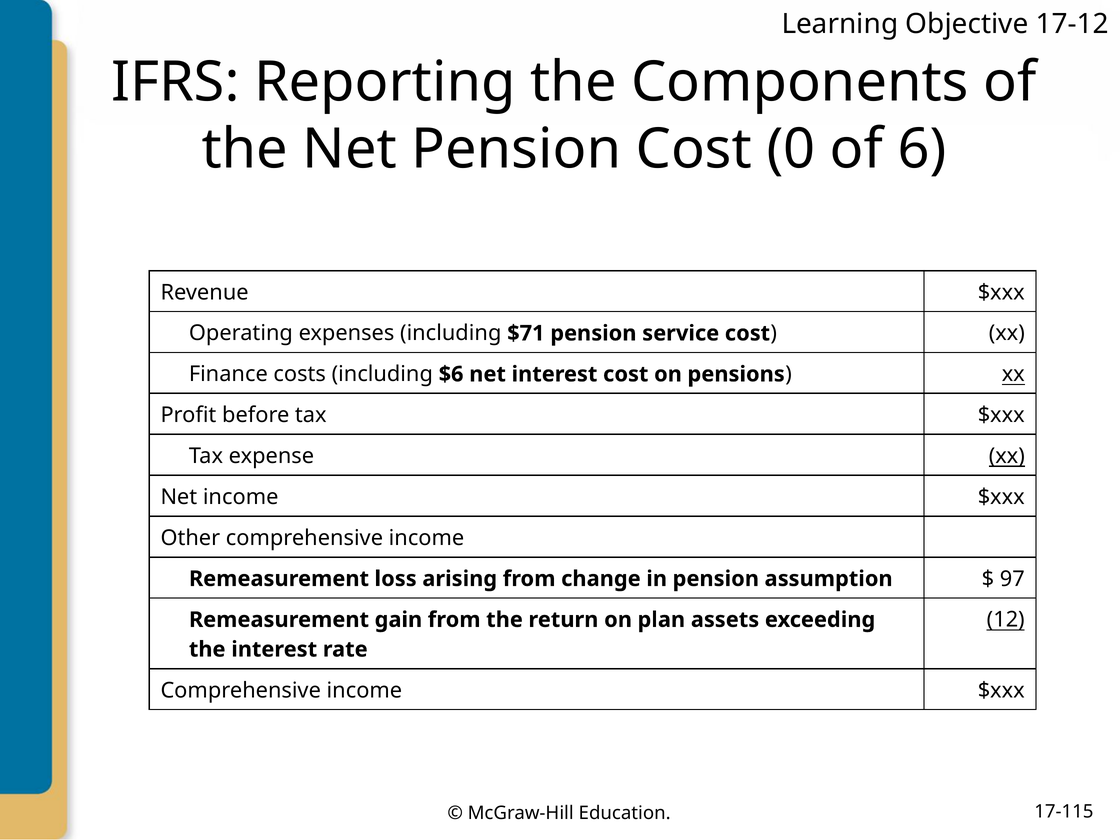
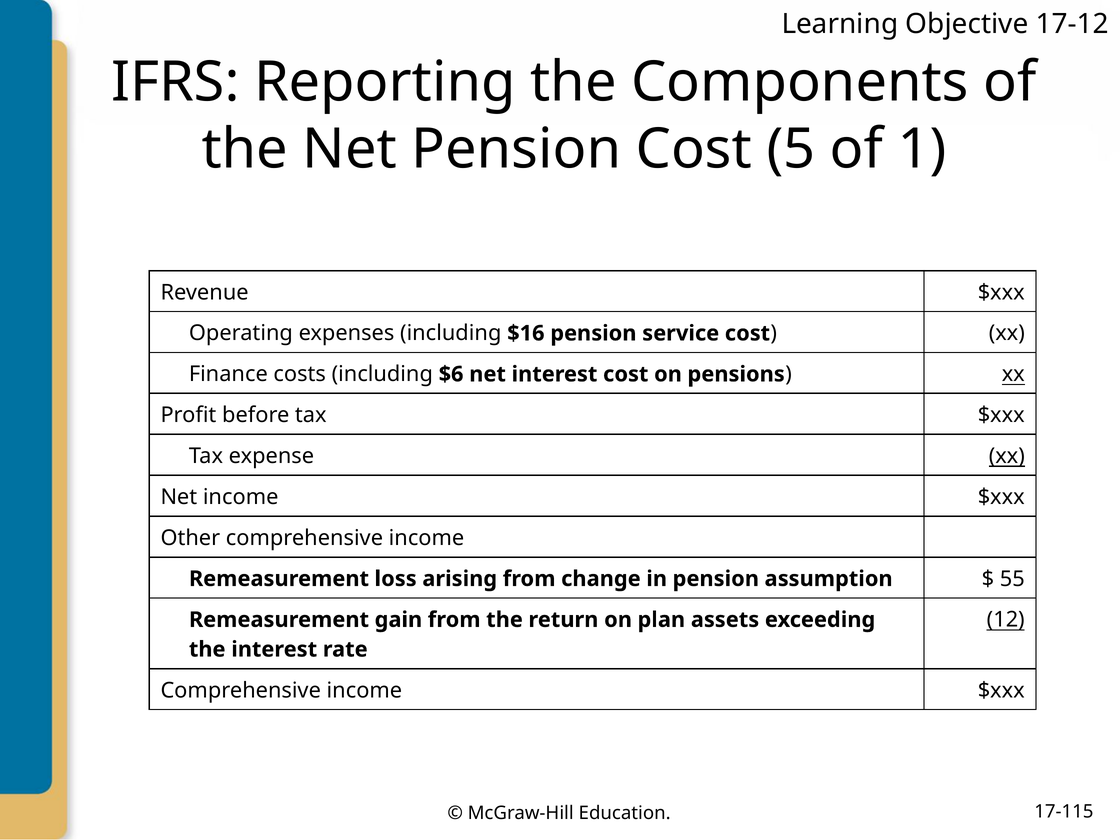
0: 0 -> 5 (791, 149)
6: 6 -> 1 (922, 149)
$71: $71 -> $16 (526, 333)
97: 97 -> 55 (1012, 579)
